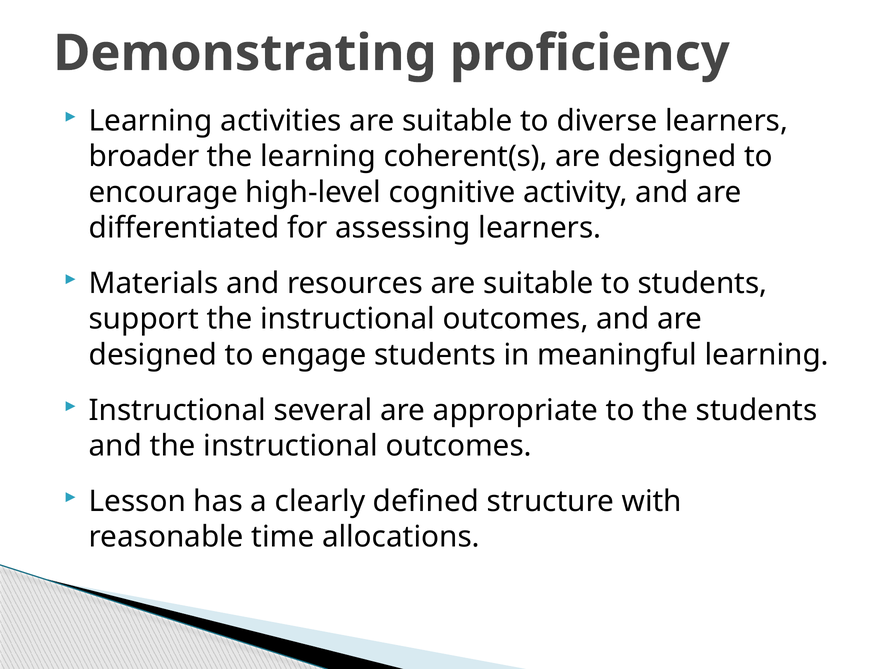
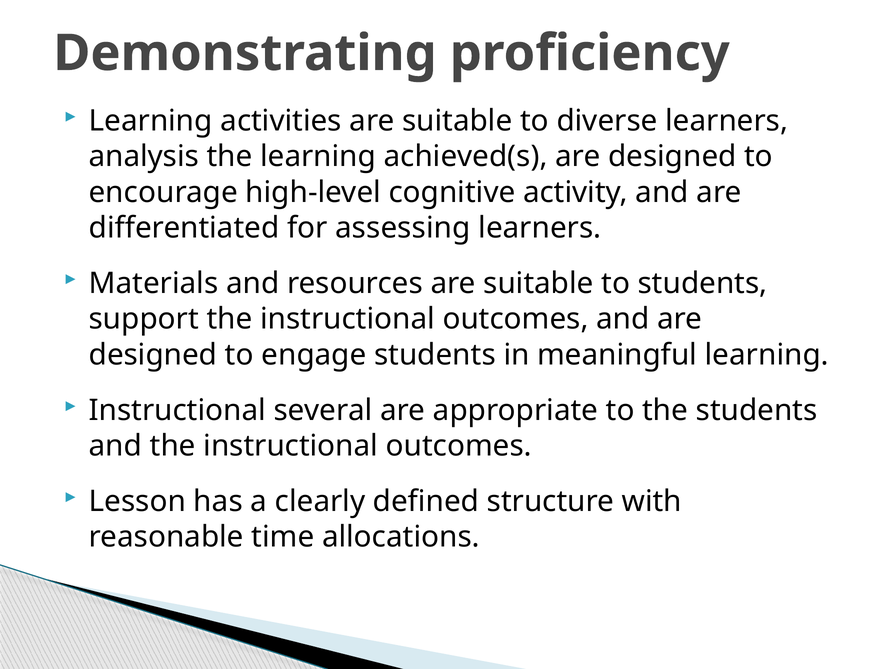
broader: broader -> analysis (144, 156)
coherent(s: coherent(s -> achieved(s (466, 156)
